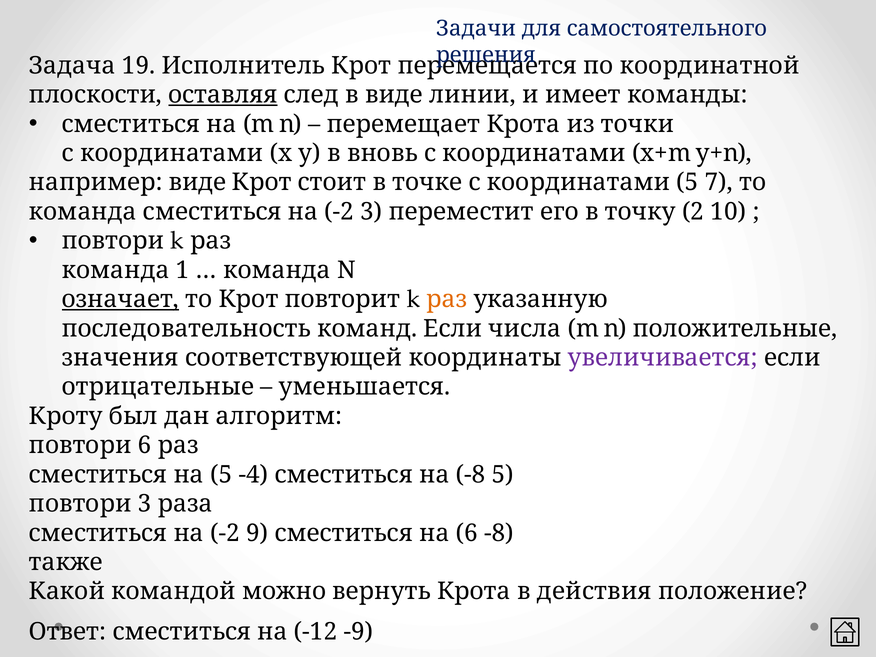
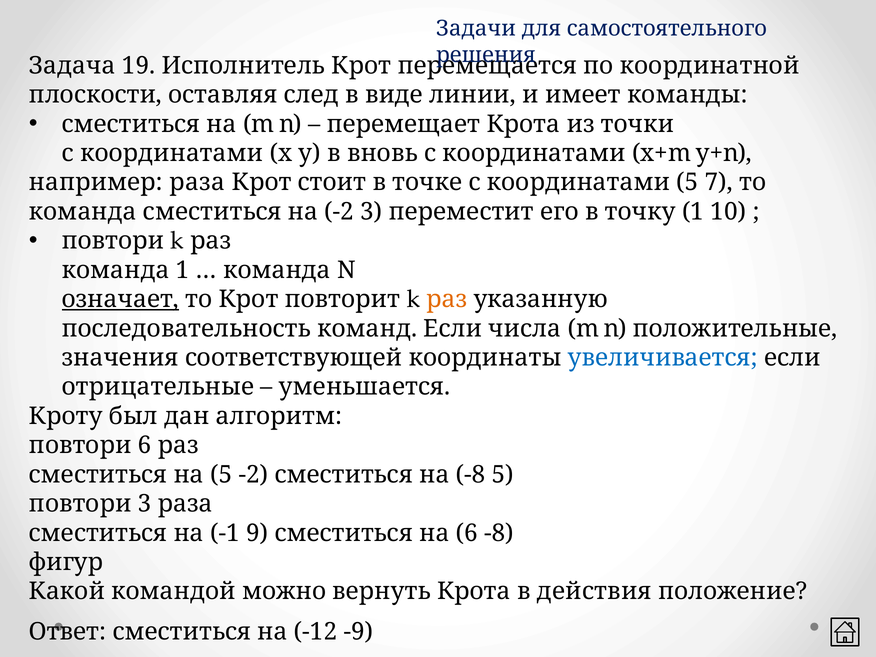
оставляя underline: present -> none (223, 95)
например виде: виде -> раза (197, 182)
точку 2: 2 -> 1 (693, 212)
увеличивается colour: purple -> blue (663, 358)
5 -4: -4 -> -2 (253, 475)
-2: -2 -> -1 (225, 533)
также: также -> фигур (66, 562)
